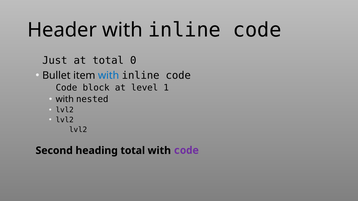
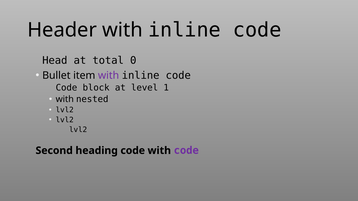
Just: Just -> Head (55, 61)
with colour: blue -> purple (109, 76)
heading total: total -> code (133, 151)
